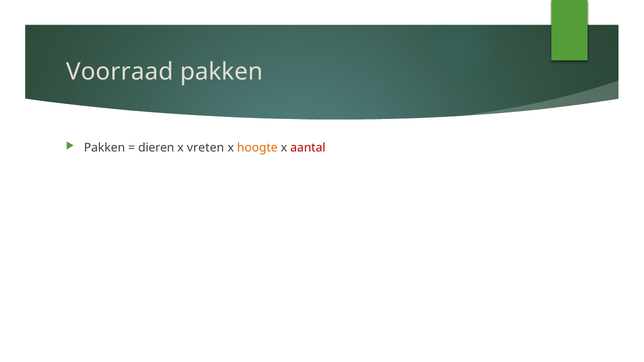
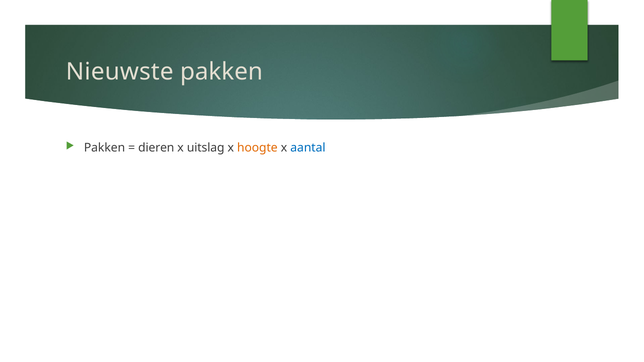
Voorraad: Voorraad -> Nieuwste (120, 72)
vreten: vreten -> uitslag (206, 148)
aantal colour: red -> blue (308, 148)
